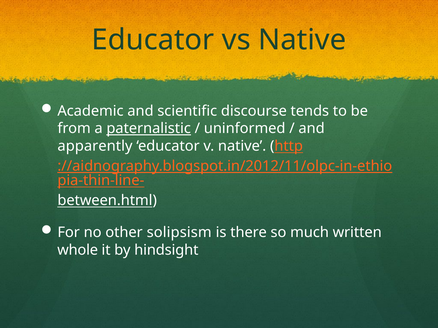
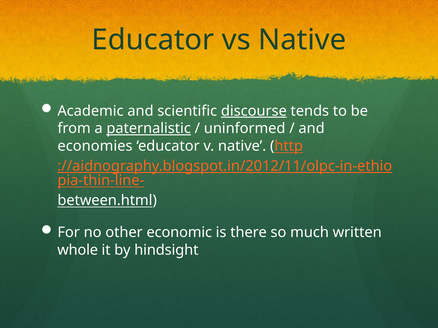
discourse underline: none -> present (254, 111)
apparently: apparently -> economies (95, 146)
solipsism: solipsism -> economic (179, 233)
